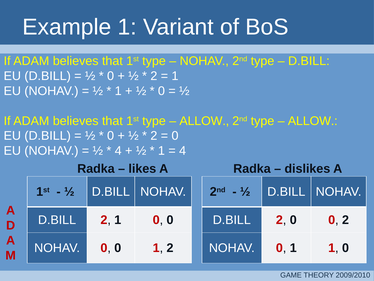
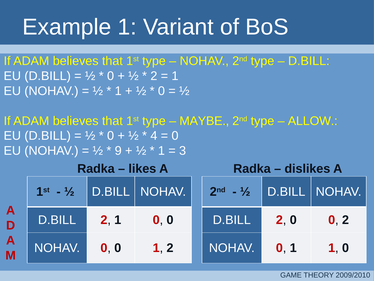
ALLOW: ALLOW -> MAYBE (204, 121)
2: 2 -> 4 (154, 136)
4: 4 -> 9 (118, 151)
4: 4 -> 3 (183, 151)
